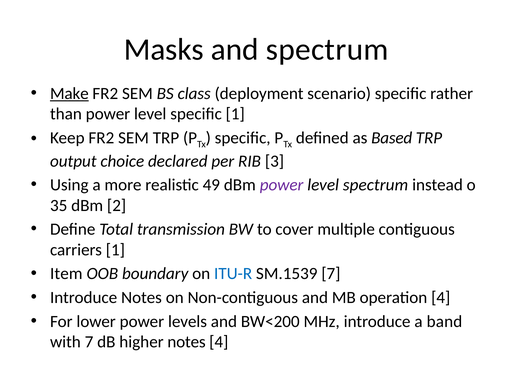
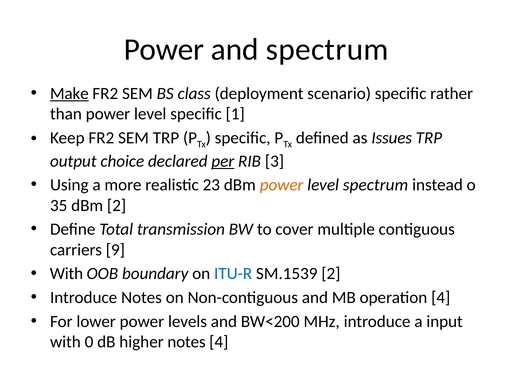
Masks: Masks -> Power (164, 50)
Based: Based -> Issues (392, 138)
per underline: none -> present (223, 161)
49: 49 -> 23 (211, 185)
power colour: purple -> orange (282, 185)
carriers 1: 1 -> 9 (115, 250)
Item: Item -> With (66, 274)
SM.1539 7: 7 -> 2 (331, 274)
band: band -> input (445, 322)
with 7: 7 -> 0 (89, 343)
